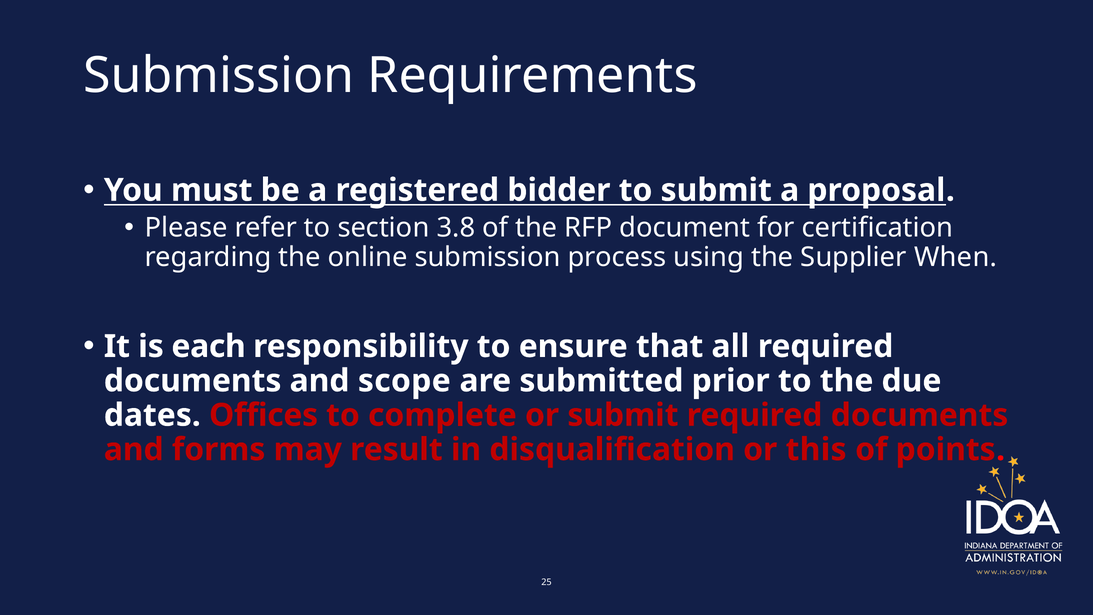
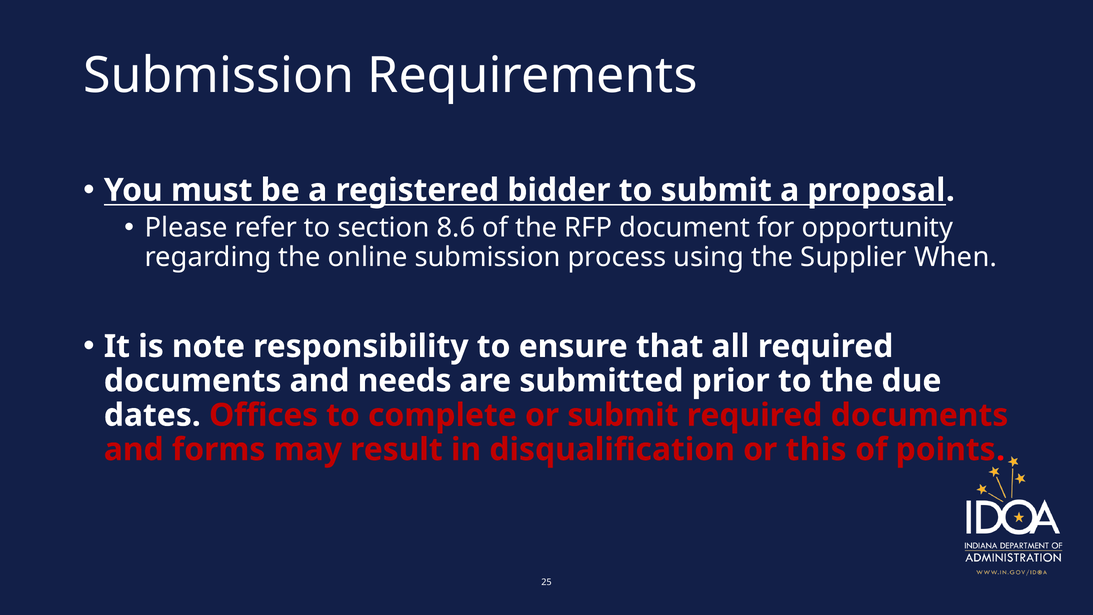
3.8: 3.8 -> 8.6 (456, 228)
certification: certification -> opportunity (877, 228)
each: each -> note (208, 346)
scope: scope -> needs (405, 381)
